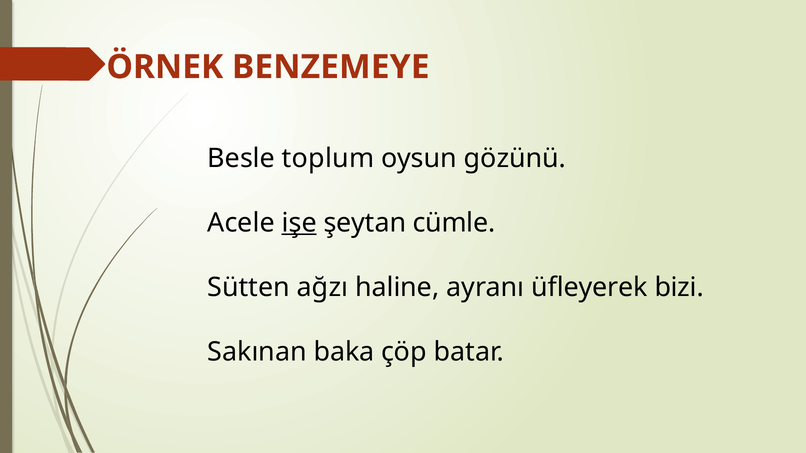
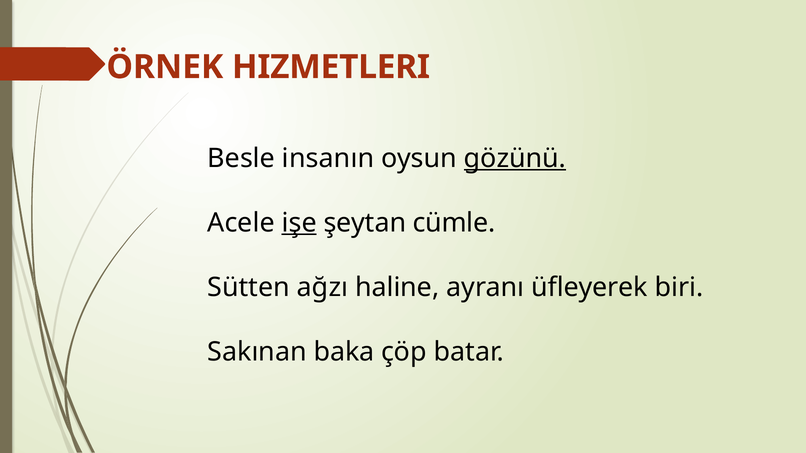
BENZEMEYE: BENZEMEYE -> HIZMETLERI (331, 67)
toplum: toplum -> insanın (328, 158)
gözünü underline: none -> present (515, 158)
bizi: bizi -> biri (679, 287)
